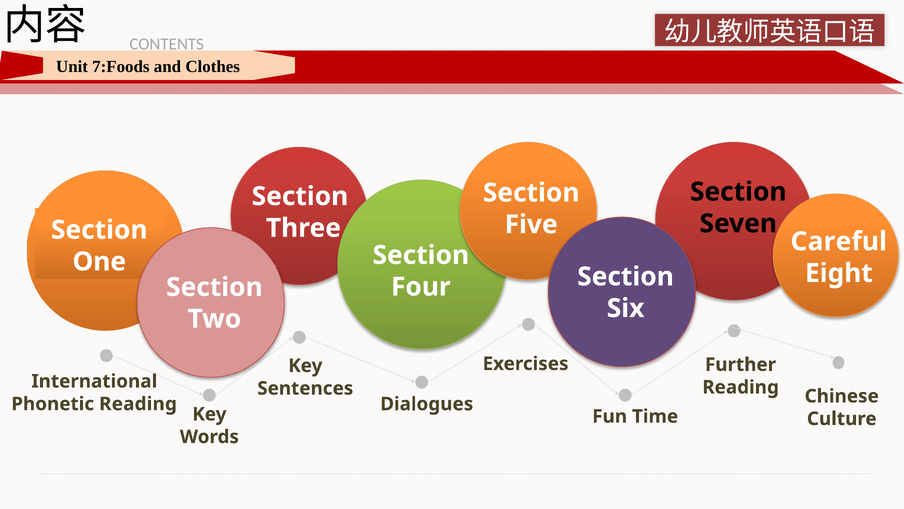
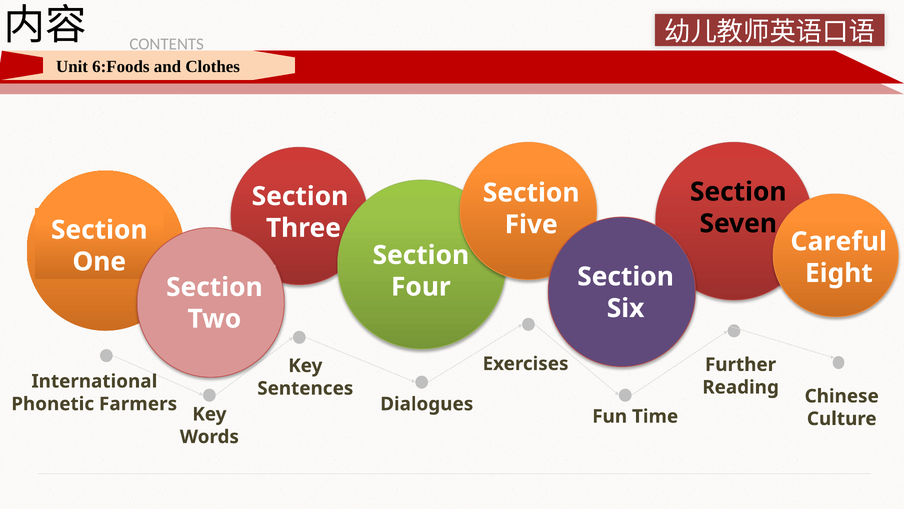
7:Foods: 7:Foods -> 6:Foods (121, 66)
Phonetic Reading: Reading -> Farmers (138, 404)
